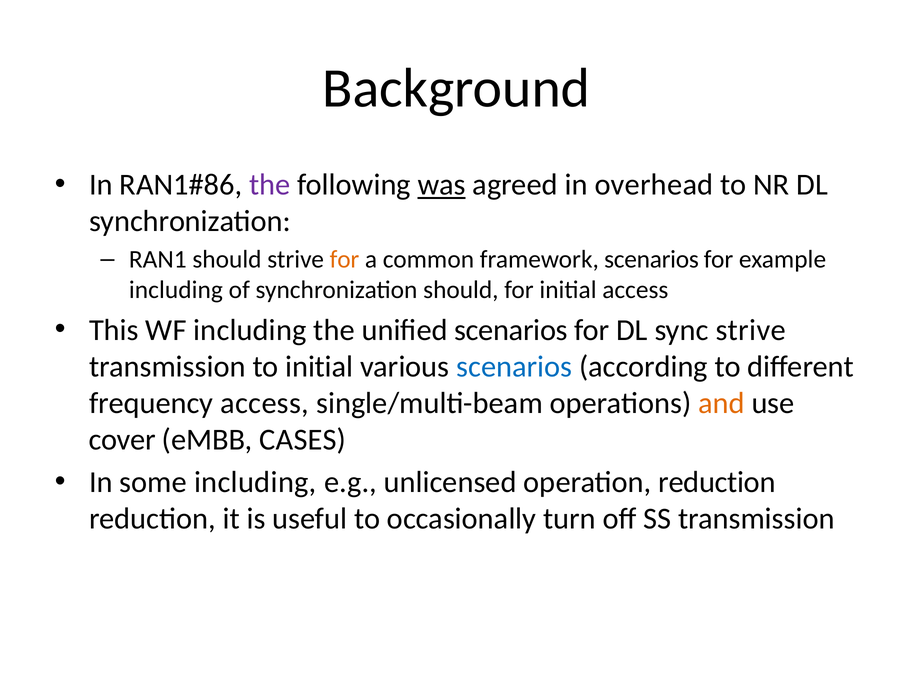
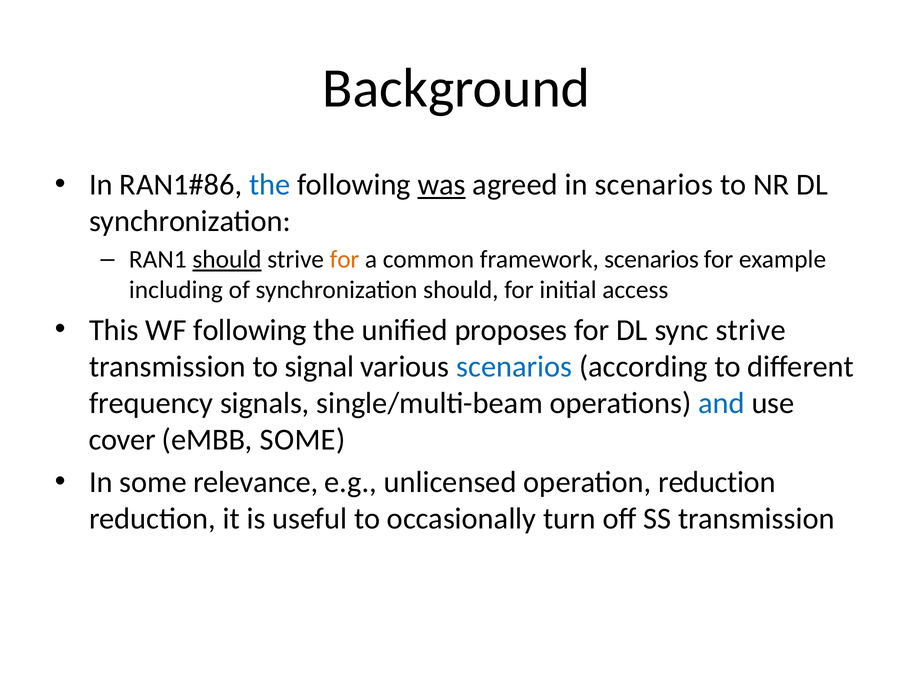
the colour: purple -> blue (270, 185)
in overhead: overhead -> scenarios (654, 185)
should underline: none -> present (227, 259)
WF including: including -> following (250, 330)
unified scenarios: scenarios -> proposes (511, 330)
to initial: initial -> signal (319, 366)
frequency access: access -> signals (265, 403)
and colour: orange -> blue (721, 403)
eMBB CASES: CASES -> SOME (303, 439)
some including: including -> relevance (256, 482)
